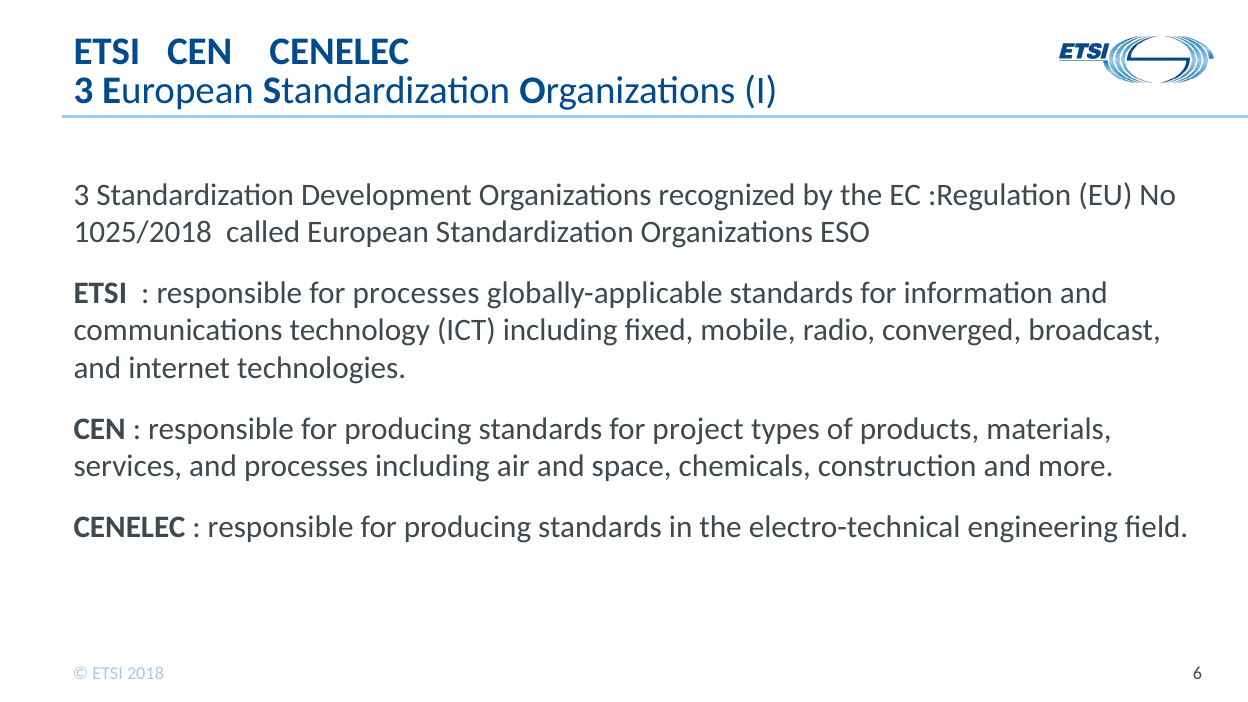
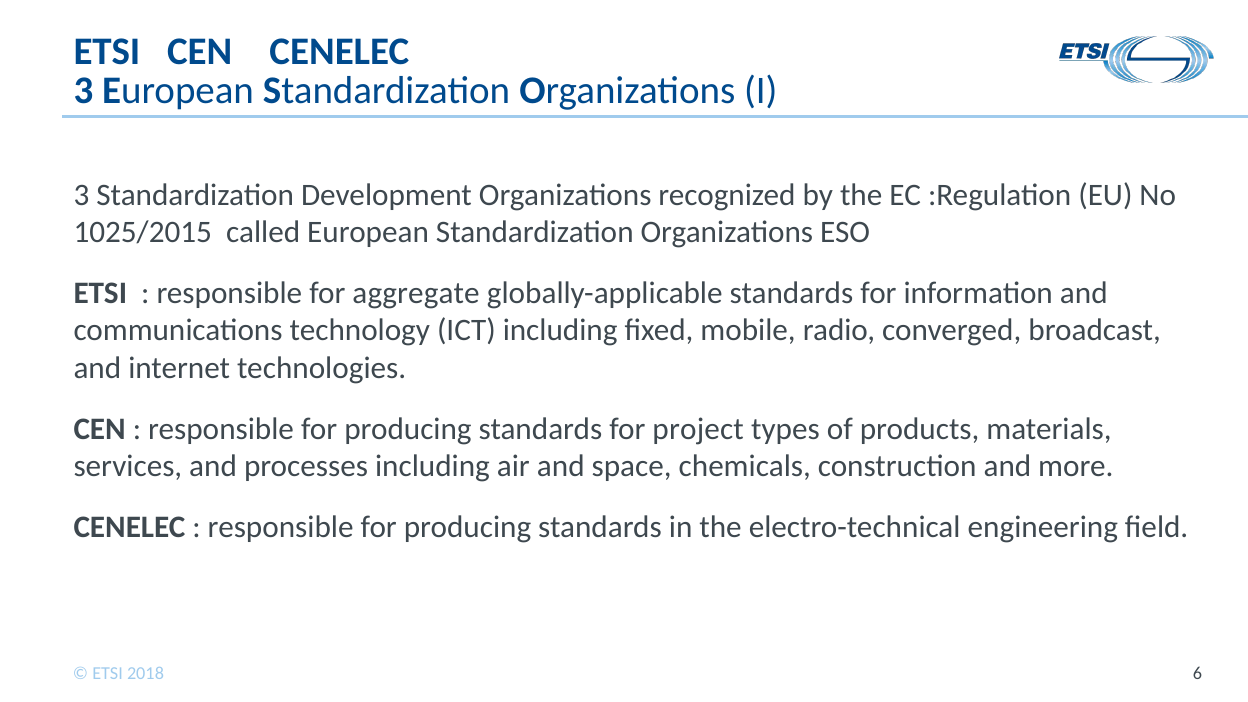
1025/2018: 1025/2018 -> 1025/2015 (143, 232)
for processes: processes -> aggregate (416, 293)
